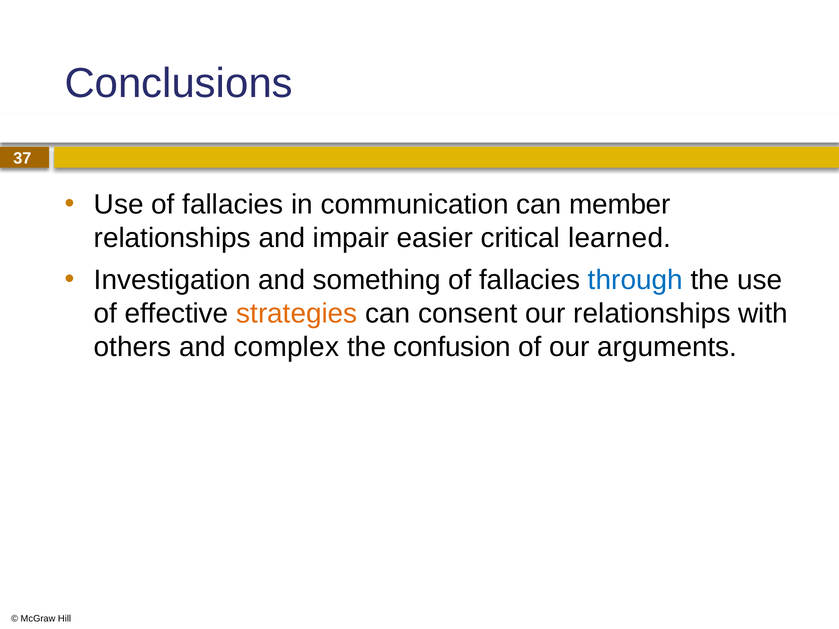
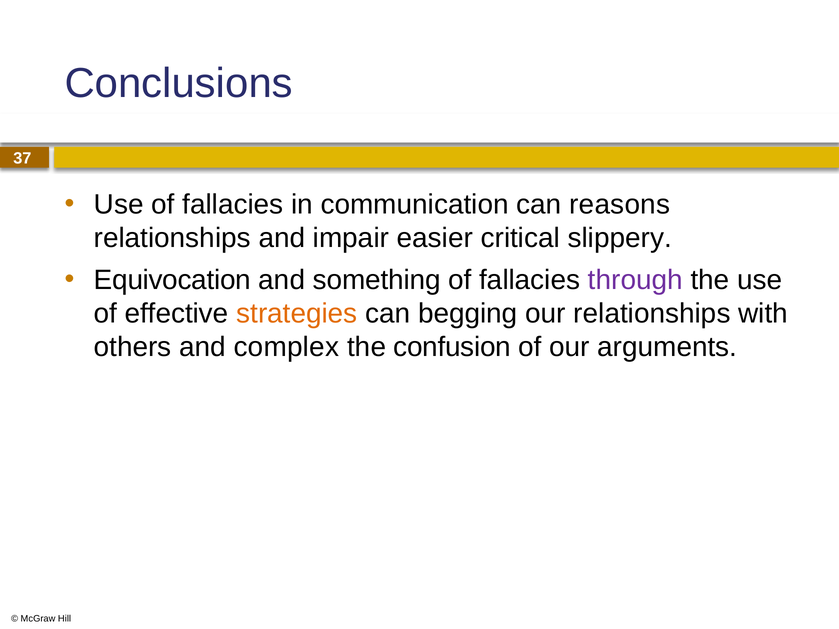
member: member -> reasons (620, 205)
learned: learned -> slippery (620, 238)
Investigation: Investigation -> Equivocation (172, 280)
through colour: blue -> purple (635, 280)
consent: consent -> begging (468, 314)
